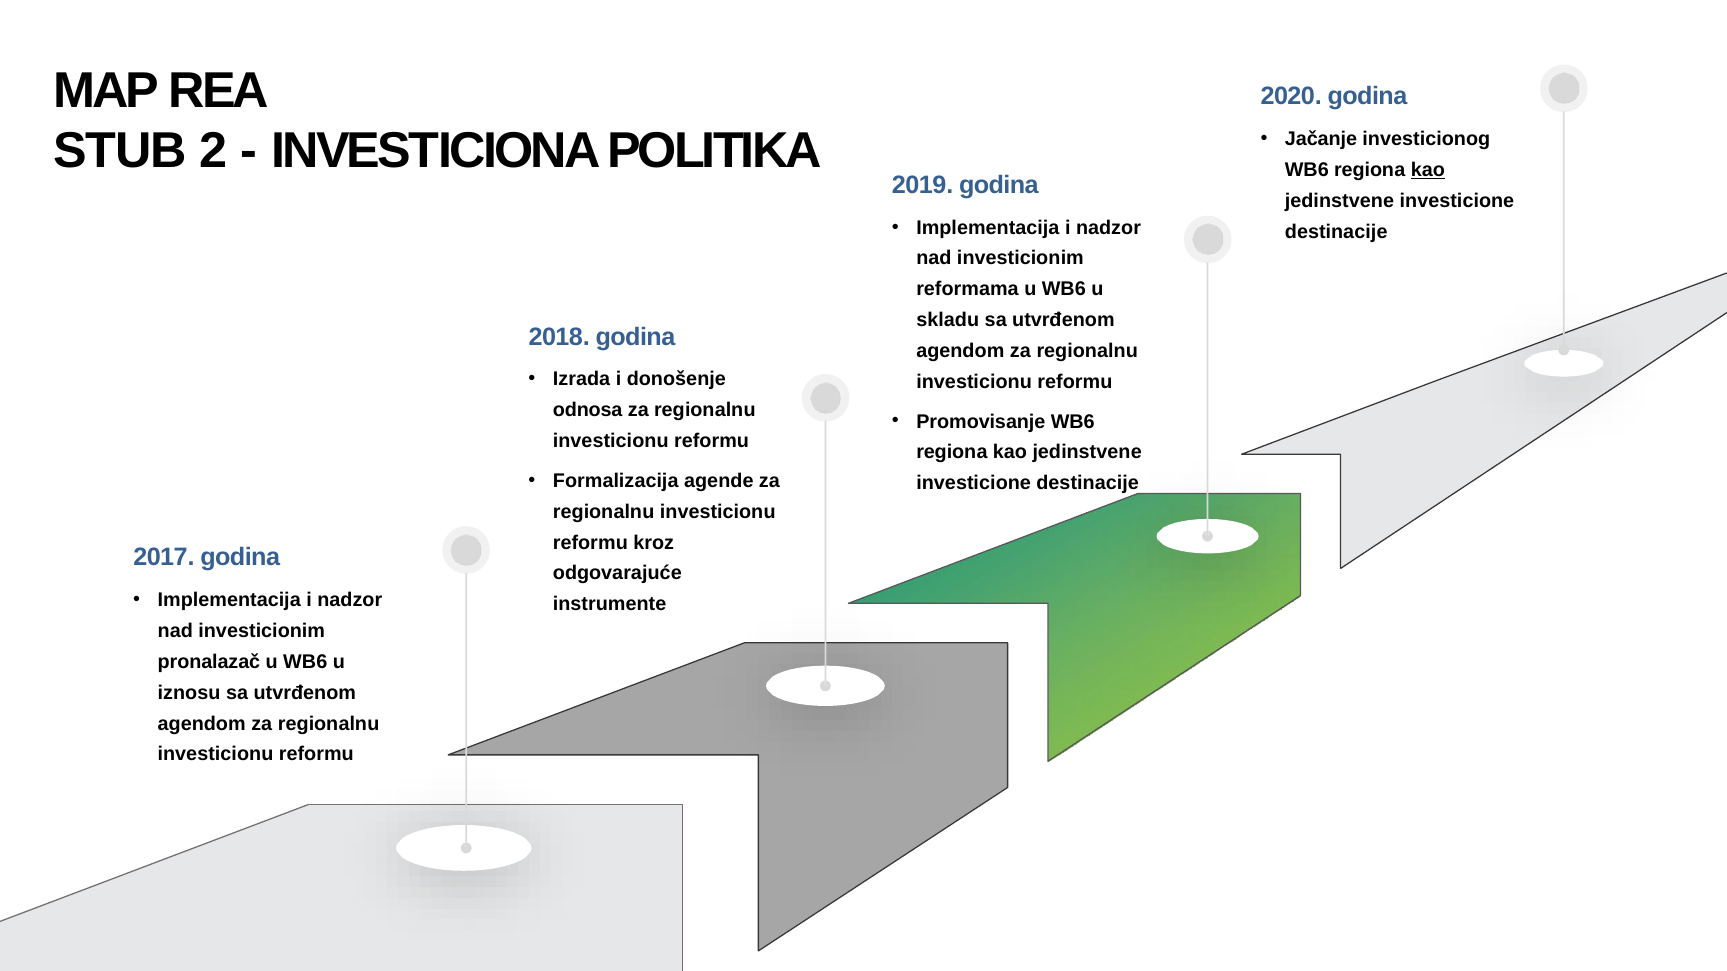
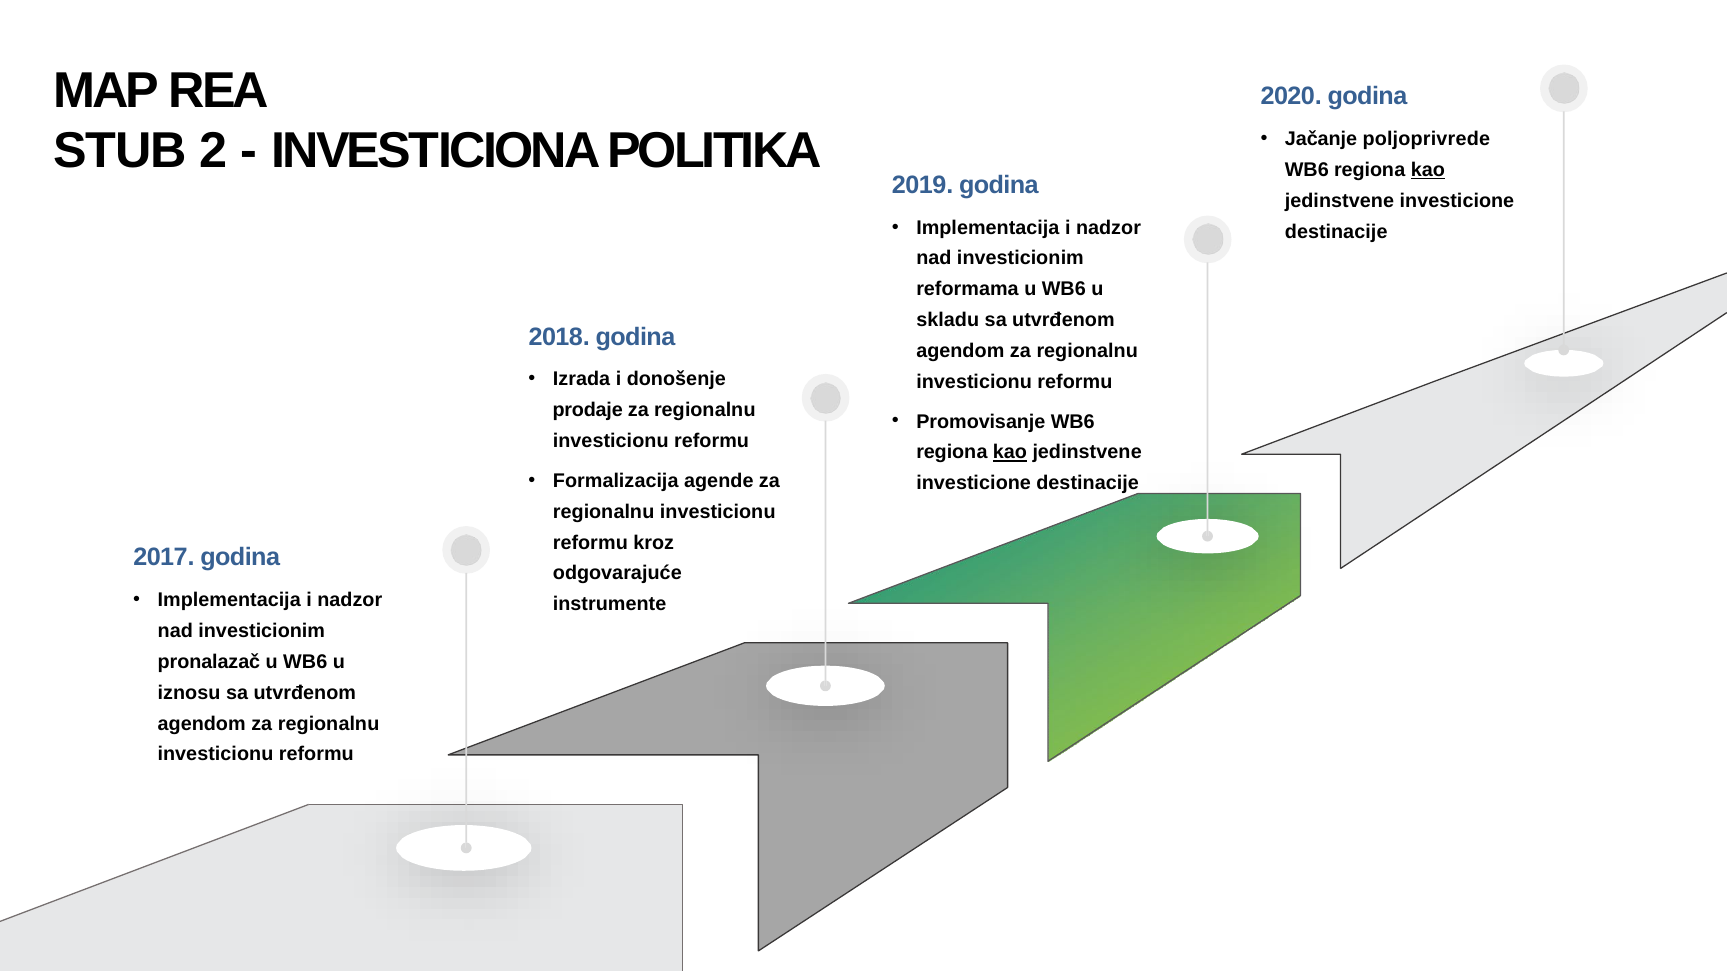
investicionog: investicionog -> poljoprivrede (1426, 139)
odnosa: odnosa -> prodaje (588, 410)
kao underline: none -> present (1010, 453)
